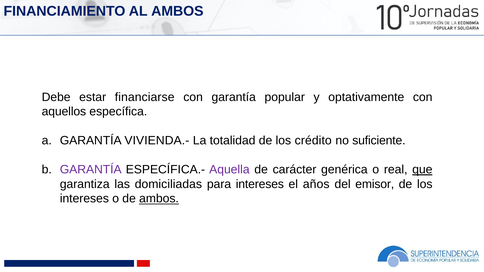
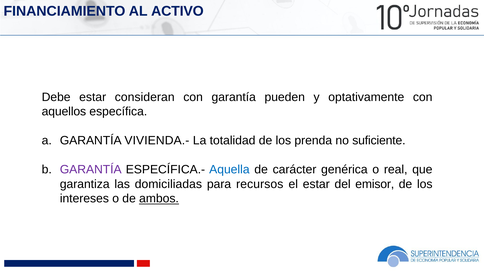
AL AMBOS: AMBOS -> ACTIVO (177, 11)
financiarse: financiarse -> consideran (145, 97)
popular: popular -> pueden (285, 97)
crédito: crédito -> prenda (313, 141)
Aquella colour: purple -> blue (229, 170)
que underline: present -> none (422, 170)
para intereses: intereses -> recursos (260, 184)
el años: años -> estar (316, 184)
